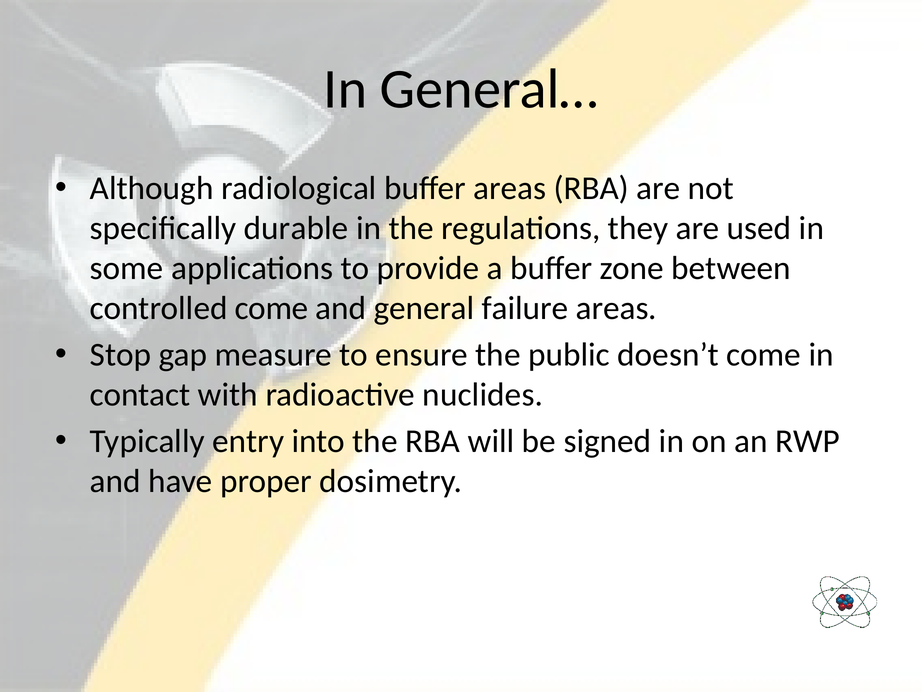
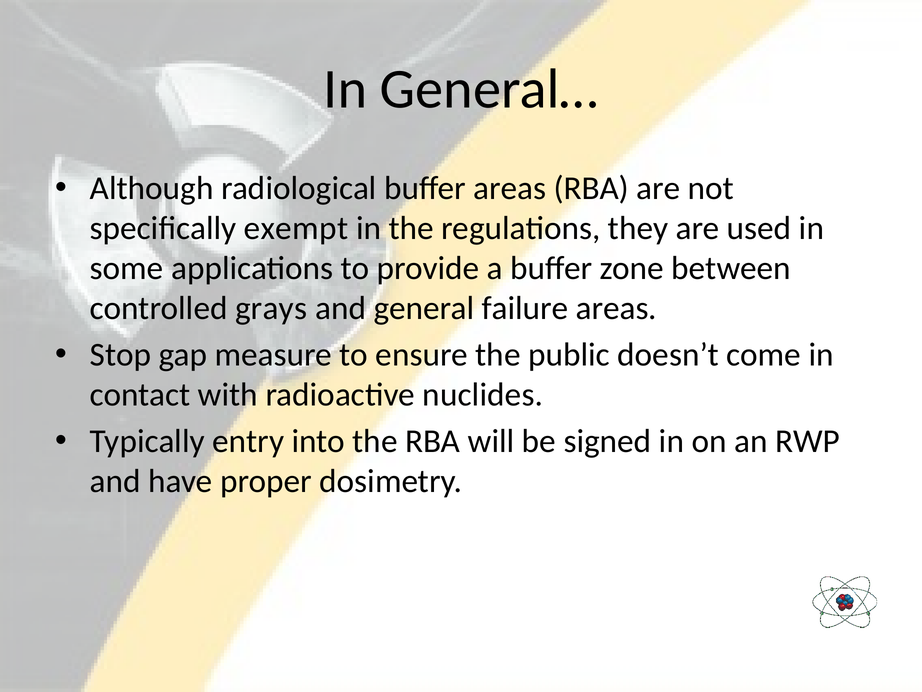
durable: durable -> exempt (296, 228)
controlled come: come -> grays (271, 308)
